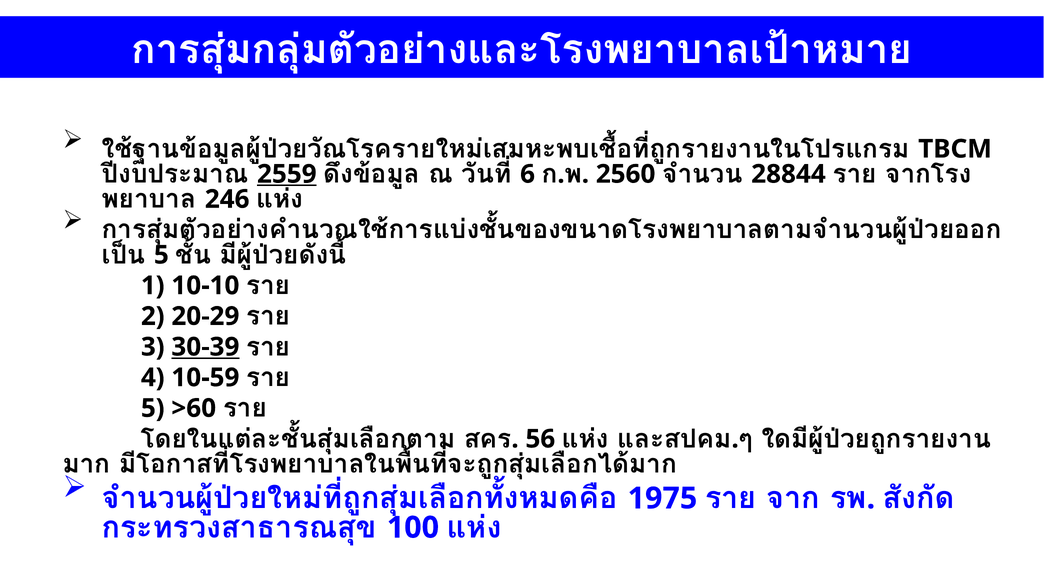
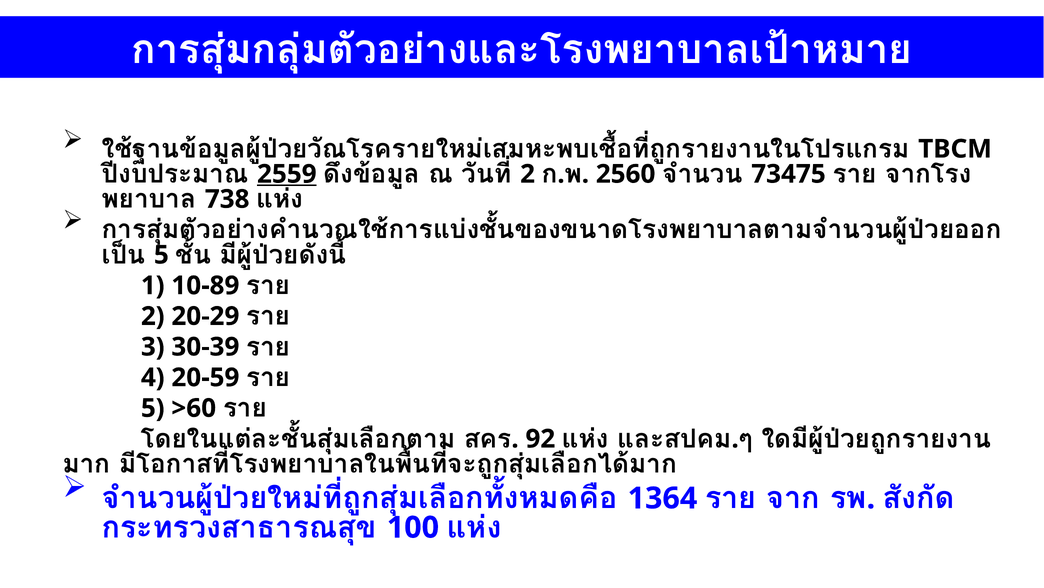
6: 6 -> 2 (528, 174)
28844: 28844 -> 73475 (788, 174)
246: 246 -> 738 (227, 199)
10-10: 10-10 -> 10-89 (205, 285)
30-39 underline: present -> none (205, 347)
10-59: 10-59 -> 20-59 (205, 377)
56: 56 -> 92 (540, 438)
1975: 1975 -> 1364 (662, 498)
